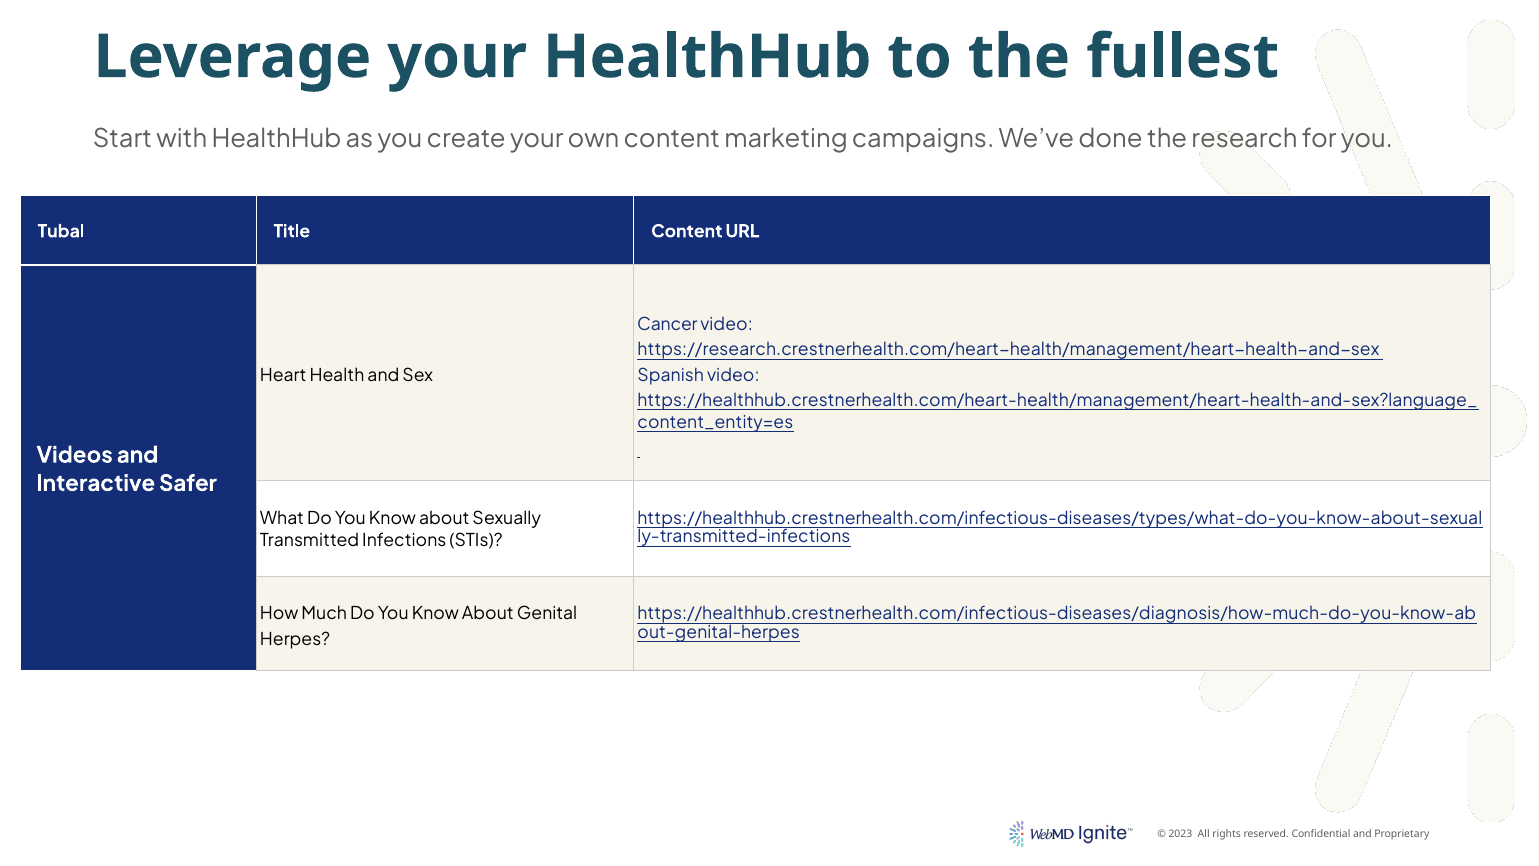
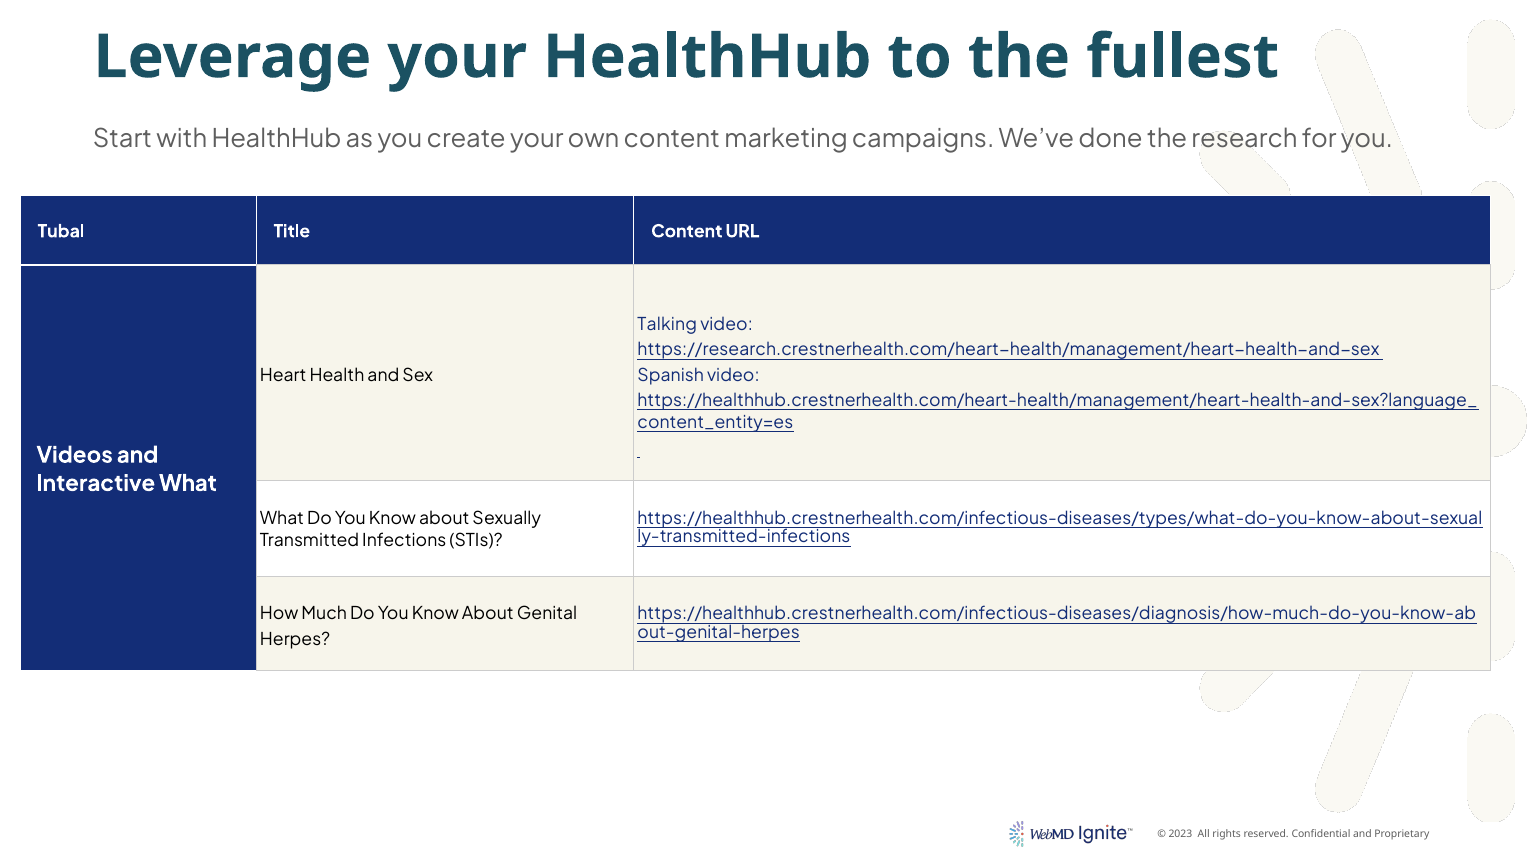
Cancer: Cancer -> Talking (667, 324)
Interactive Safer: Safer -> What (188, 483)
